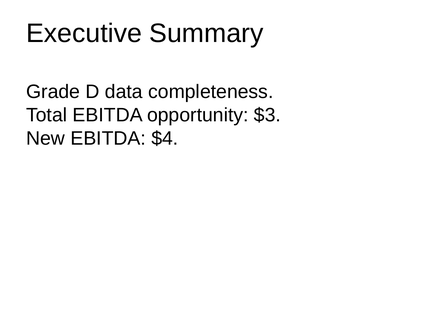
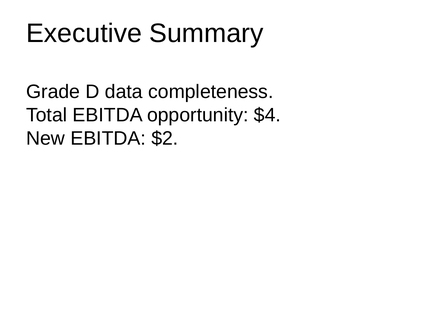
$3: $3 -> $4 (267, 115)
$4: $4 -> $2 (165, 138)
